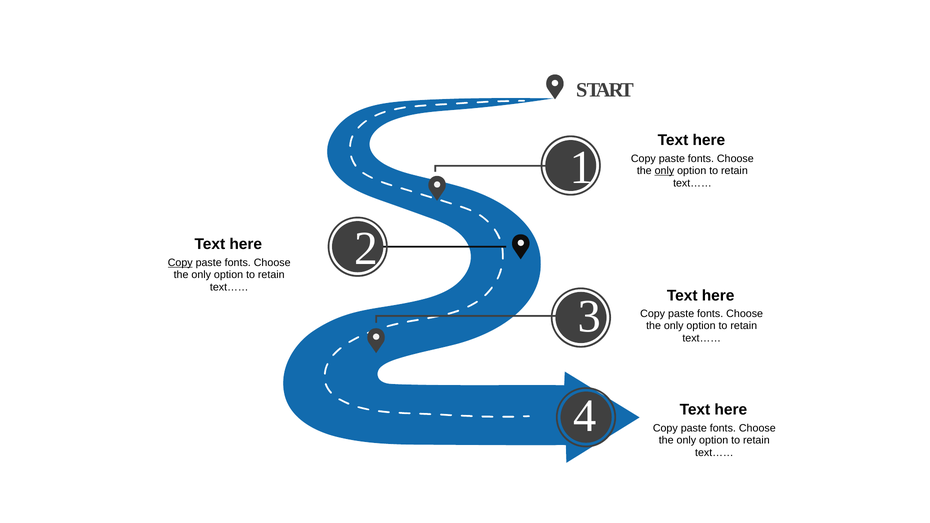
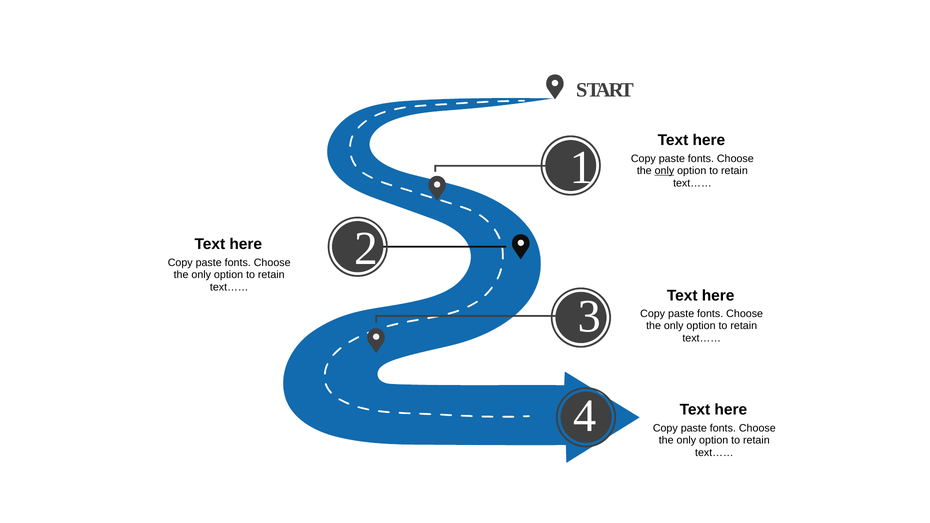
Copy underline: present -> none (180, 263)
